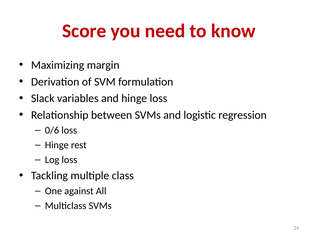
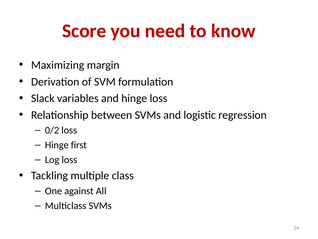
0/6: 0/6 -> 0/2 (52, 130)
rest: rest -> first (79, 145)
